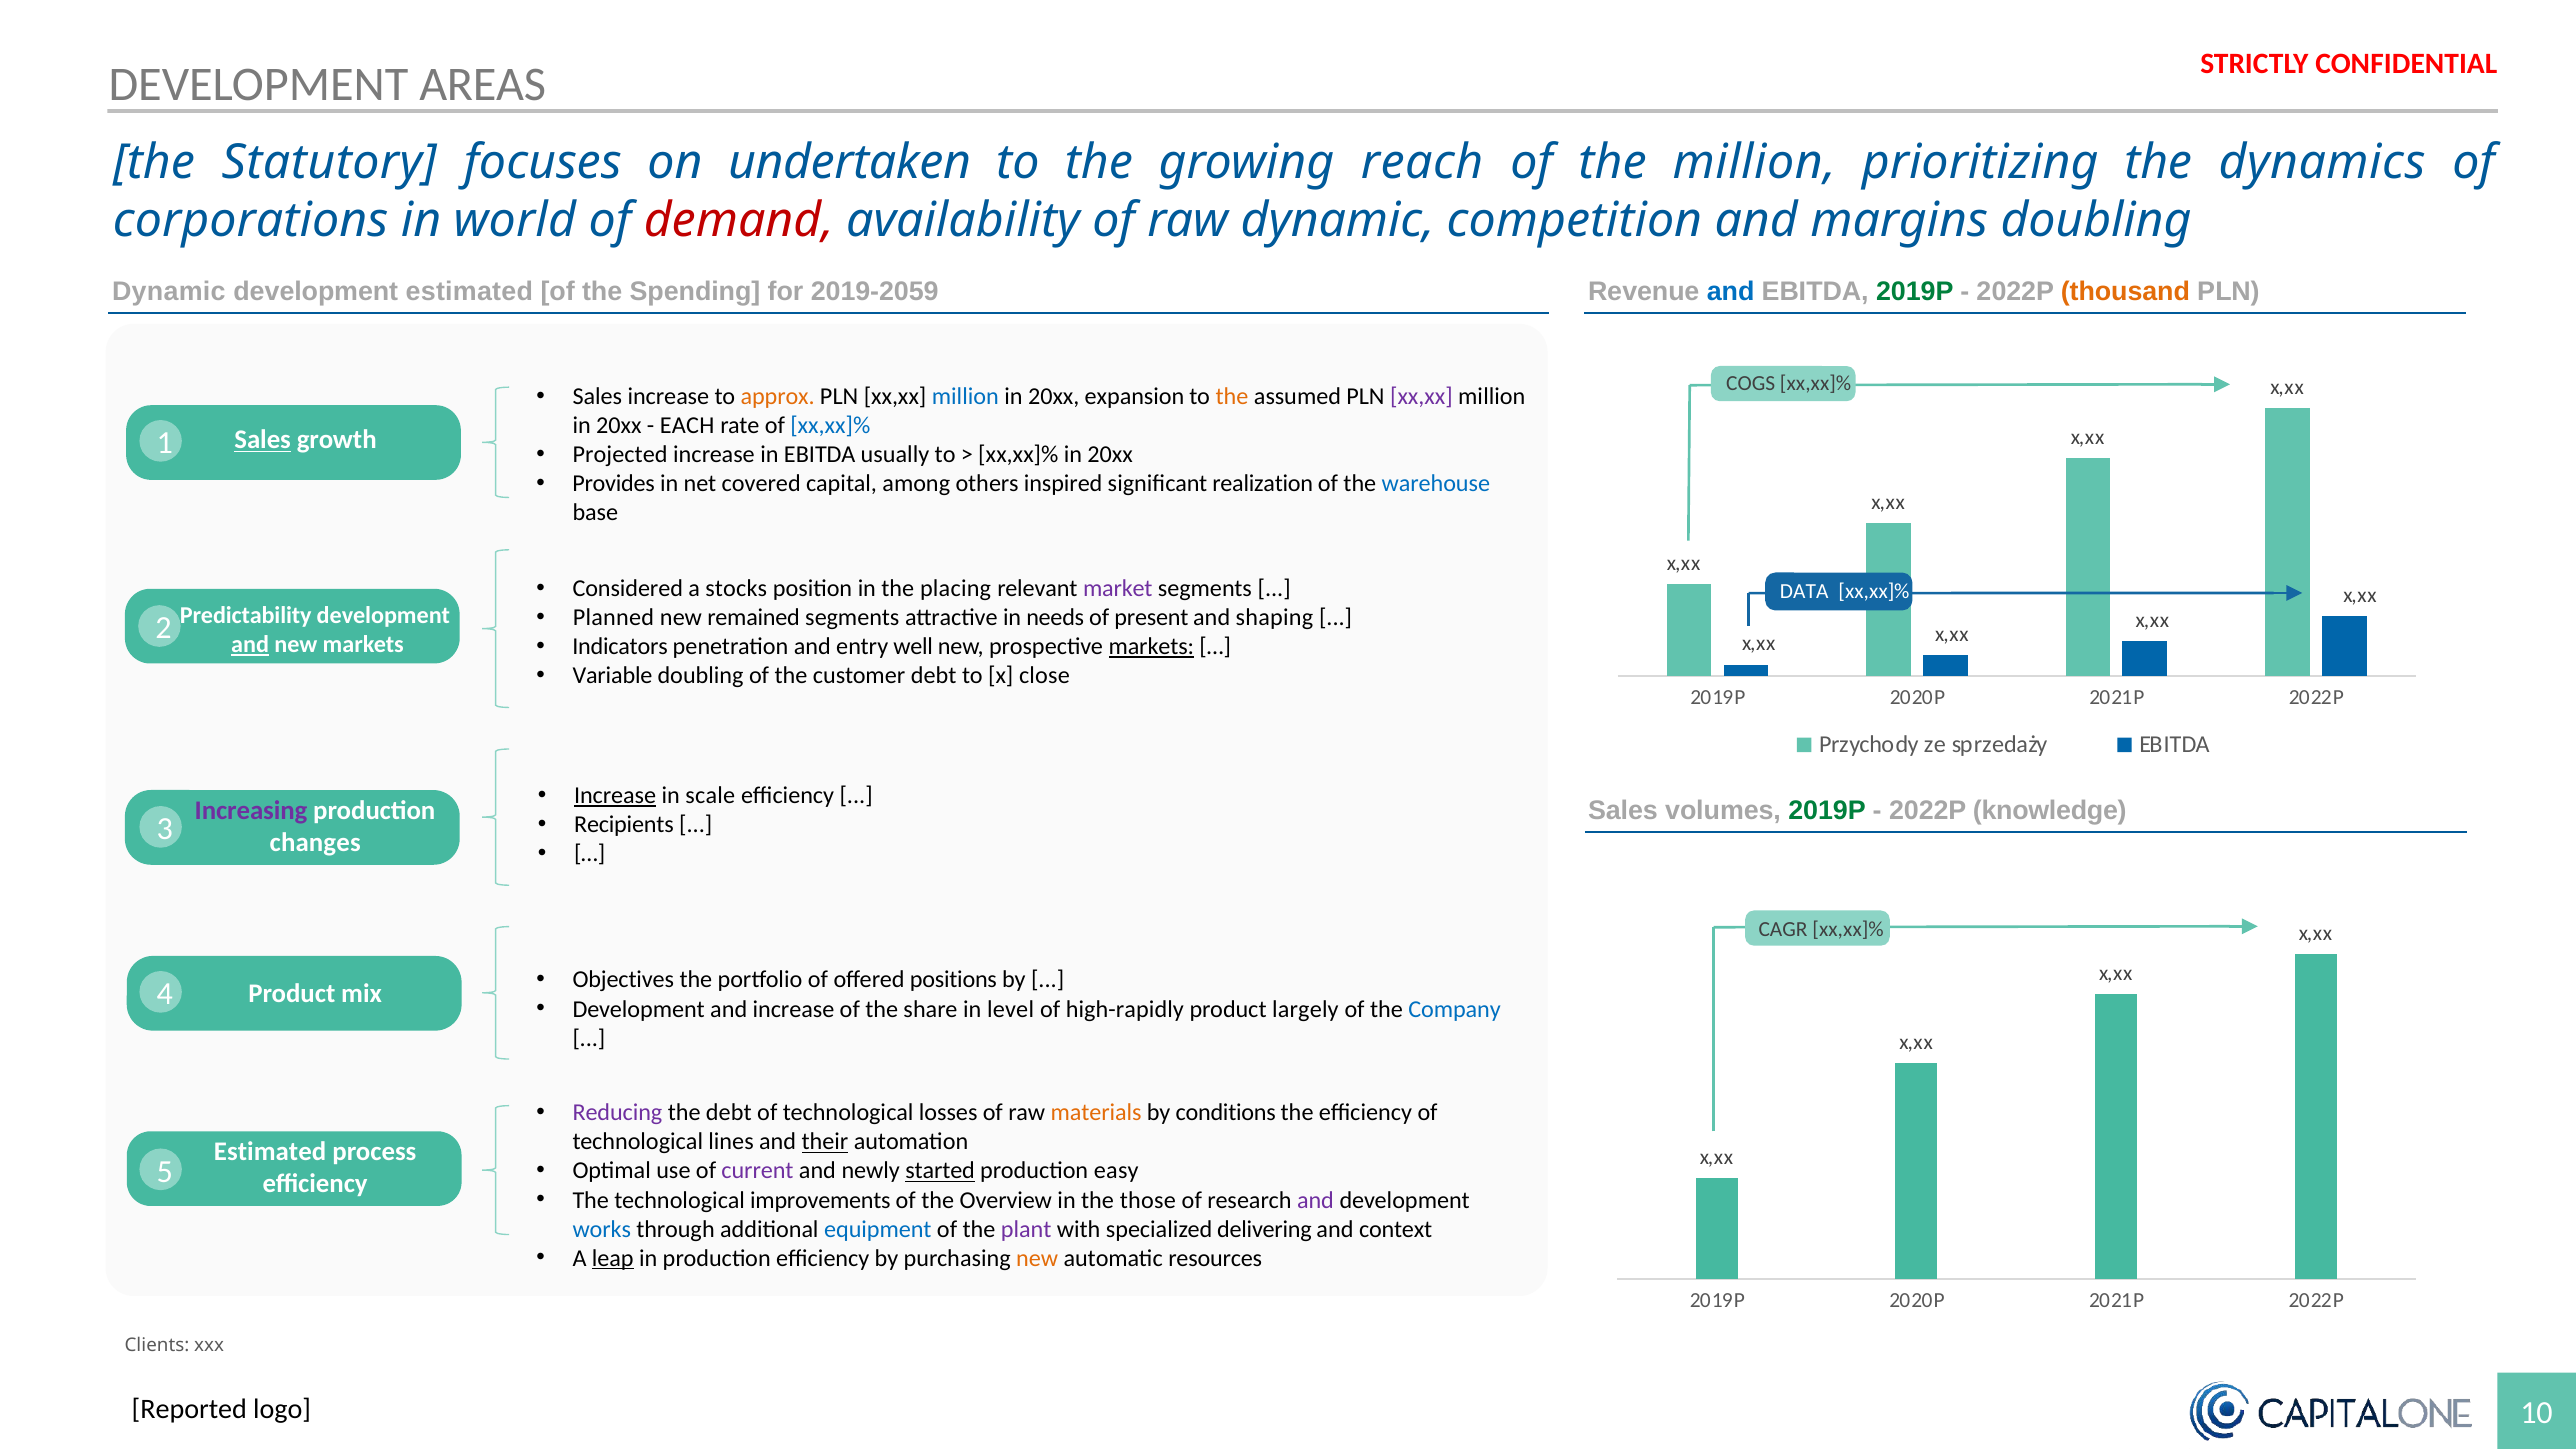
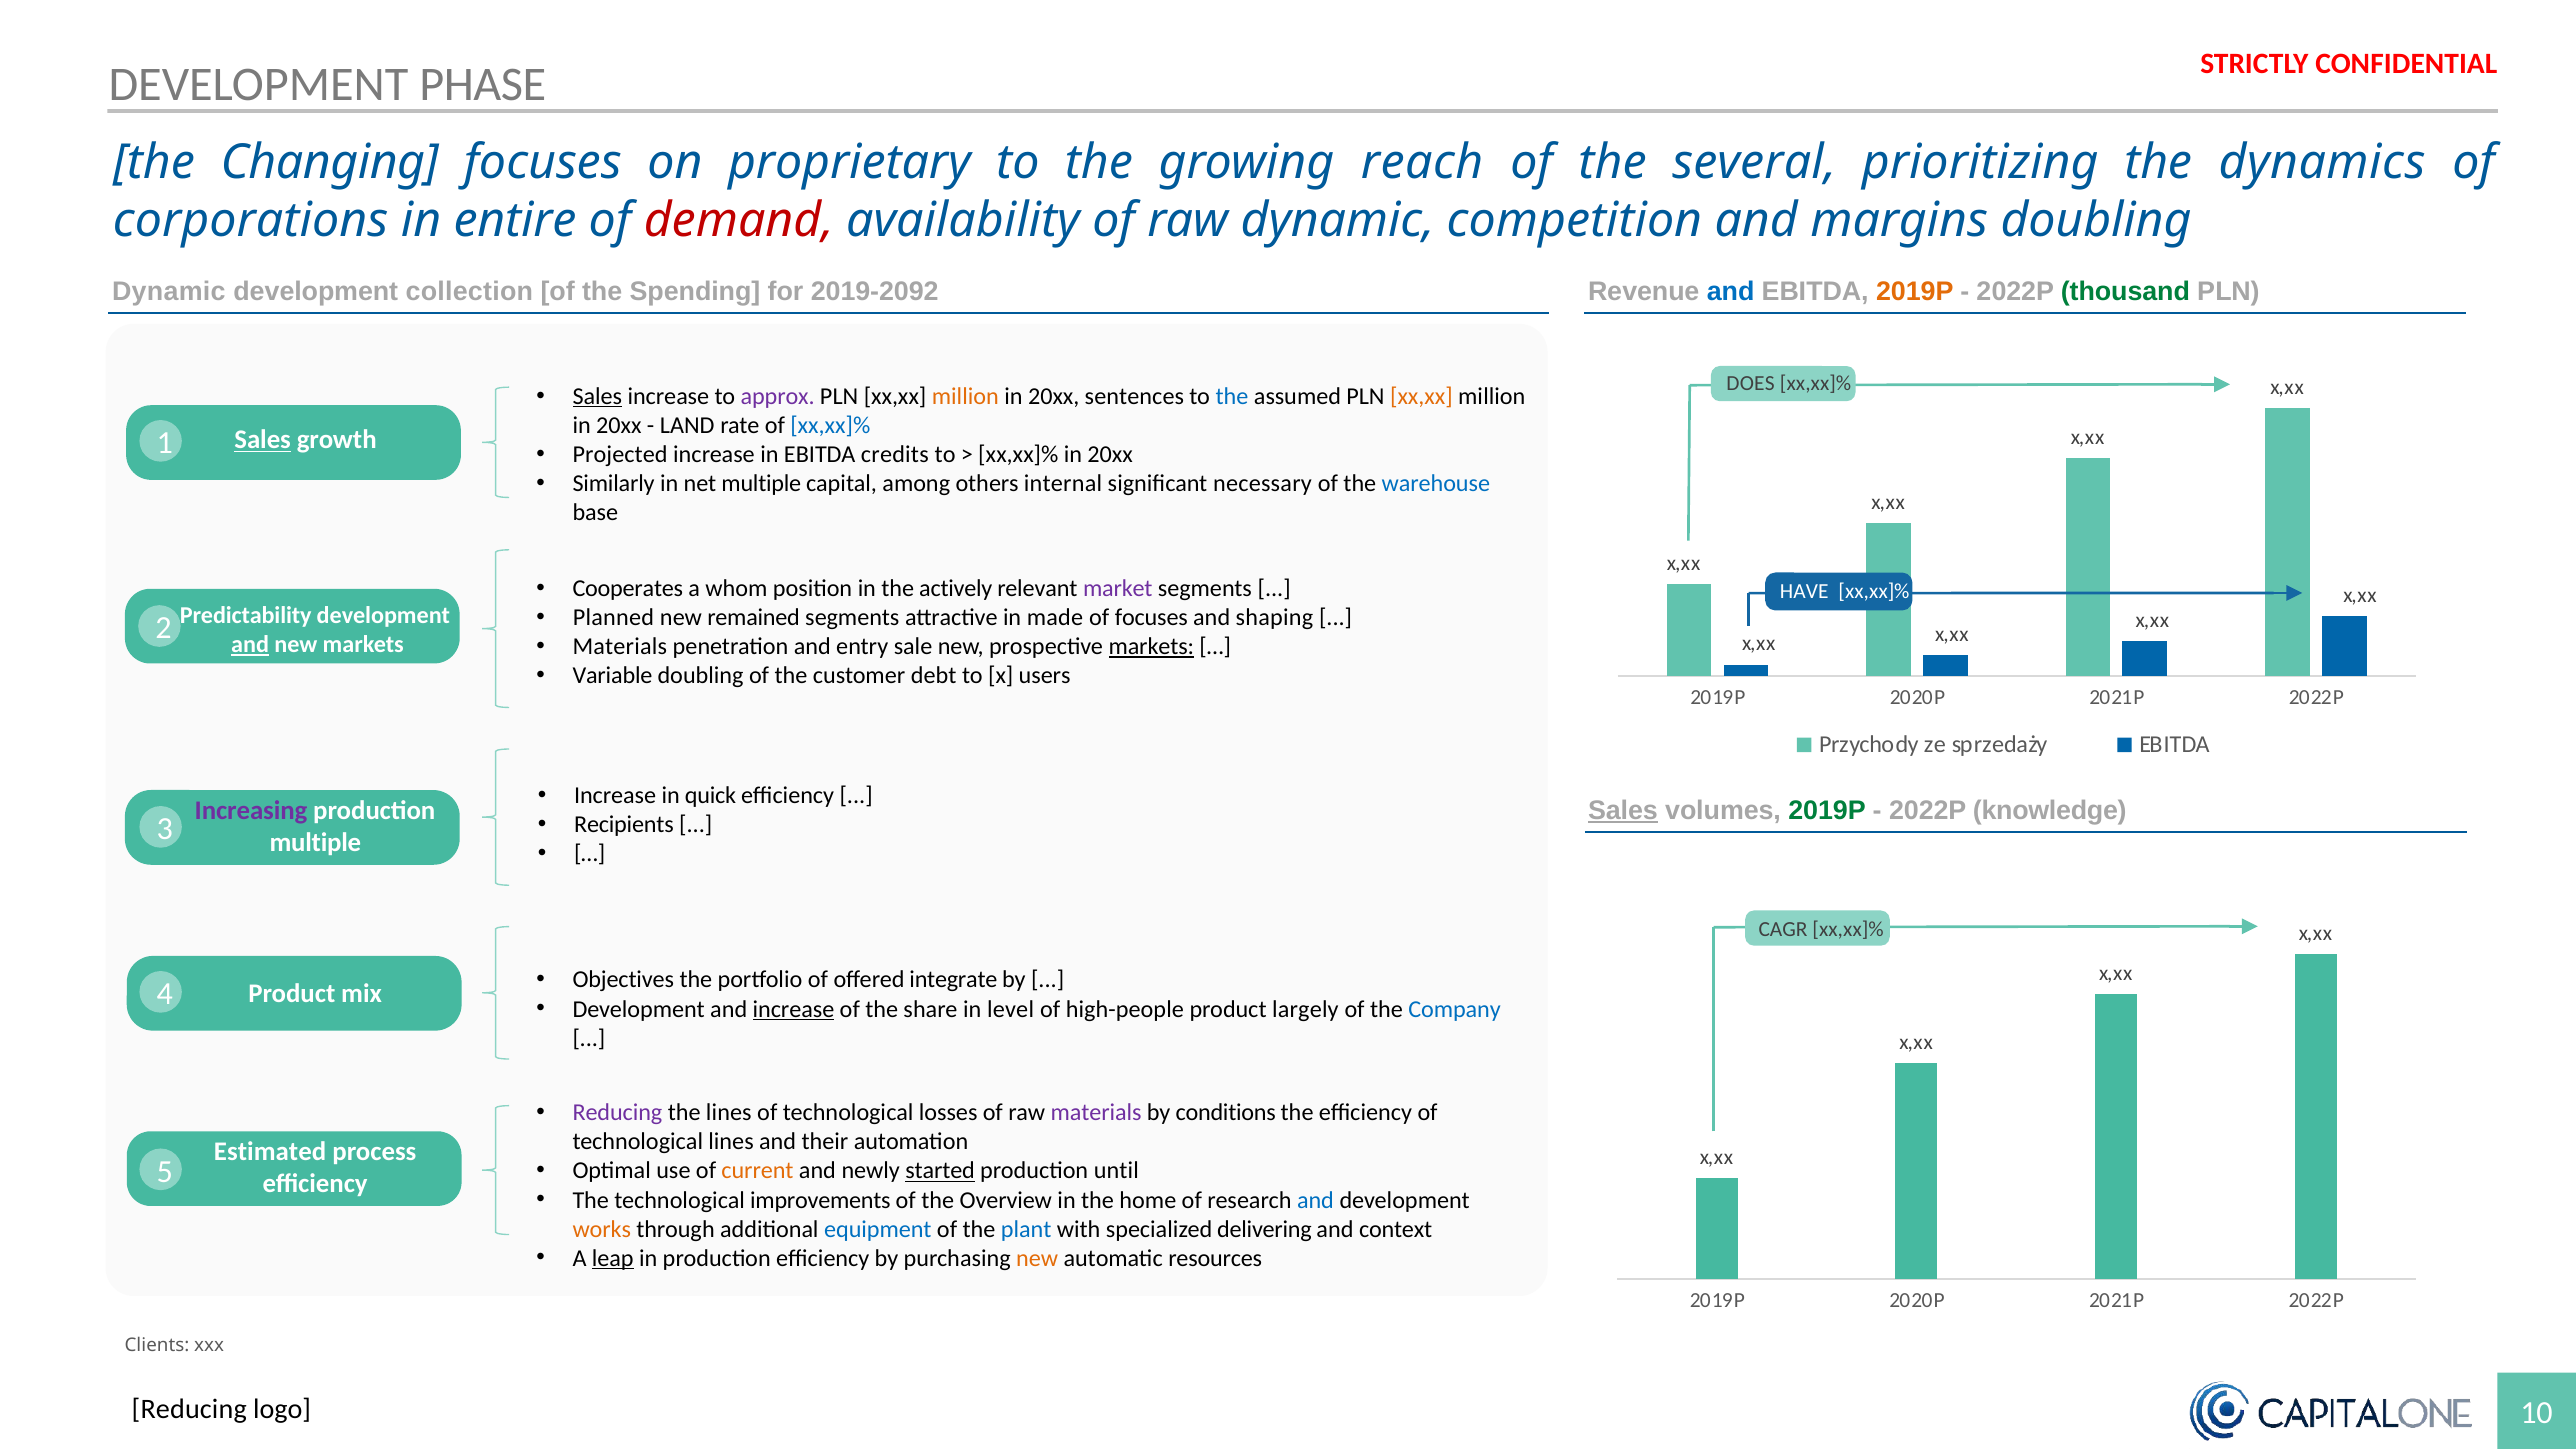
AREAS: AREAS -> PHASE (483, 84)
Statutory: Statutory -> Changing (330, 163)
undertaken: undertaken -> proprietary (849, 163)
the million: million -> several (1754, 163)
world: world -> entire (515, 221)
development estimated: estimated -> collection (469, 292)
2019-2059: 2019-2059 -> 2019-2092 (875, 292)
2019P colour: green -> orange (1915, 292)
thousand colour: orange -> green (2125, 292)
COGS: COGS -> DOES (1751, 384)
Sales underline: none -> present (597, 396)
approx colour: orange -> purple (778, 396)
million colour: blue -> orange (965, 396)
expansion: expansion -> sentences (1134, 396)
the colour: orange -> blue (1232, 396)
xx,xx colour: purple -> orange (1421, 396)
EACH: EACH -> LAND (687, 425)
usually: usually -> credits (895, 454)
Provides: Provides -> Similarly (614, 484)
net covered: covered -> multiple (761, 484)
inspired: inspired -> internal (1063, 484)
realization: realization -> necessary (1262, 484)
Considered: Considered -> Cooperates (628, 589)
stocks: stocks -> whom (736, 589)
placing: placing -> actively (956, 589)
DATA: DATA -> HAVE (1804, 592)
needs: needs -> made (1055, 618)
of present: present -> focuses (1151, 618)
Indicators: Indicators -> Materials (620, 647)
well: well -> sale (913, 647)
close: close -> users (1045, 676)
Increase underline: present -> none (615, 796)
scale: scale -> quick (711, 796)
Sales underline: none -> present (1623, 810)
changes: changes -> multiple (315, 842)
positions: positions -> integrate (953, 980)
increase underline: none -> present (794, 1009)
high-rapidly: high-rapidly -> high-people (1125, 1009)
the debt: debt -> lines (729, 1113)
materials colour: orange -> purple (1096, 1113)
their underline: present -> none (825, 1142)
current colour: purple -> orange (757, 1171)
easy: easy -> until (1116, 1171)
those: those -> home (1148, 1200)
and colour: purple -> blue (1315, 1200)
works colour: blue -> orange (602, 1229)
plant colour: purple -> blue (1026, 1229)
Reported: Reported -> Reducing (189, 1409)
